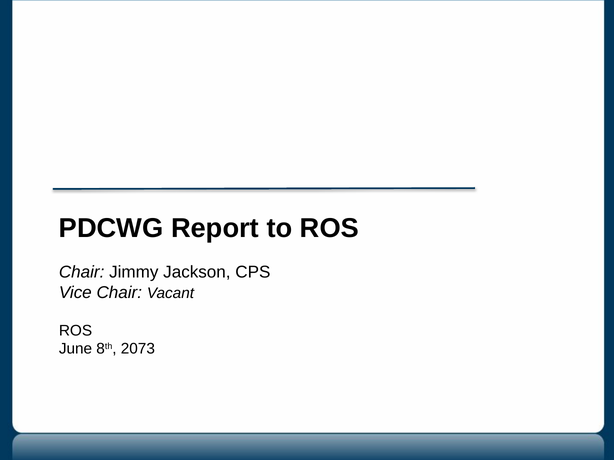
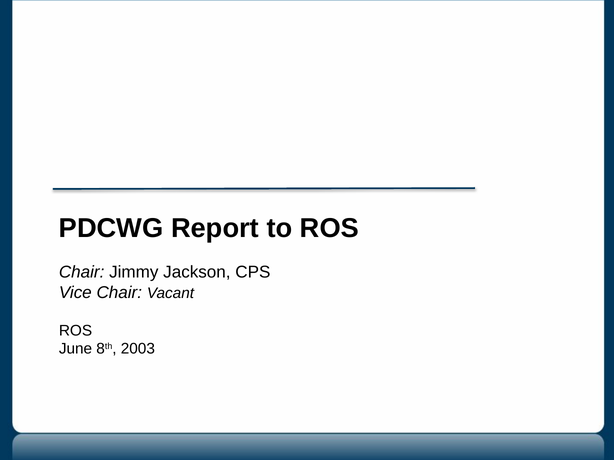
2073: 2073 -> 2003 (138, 349)
